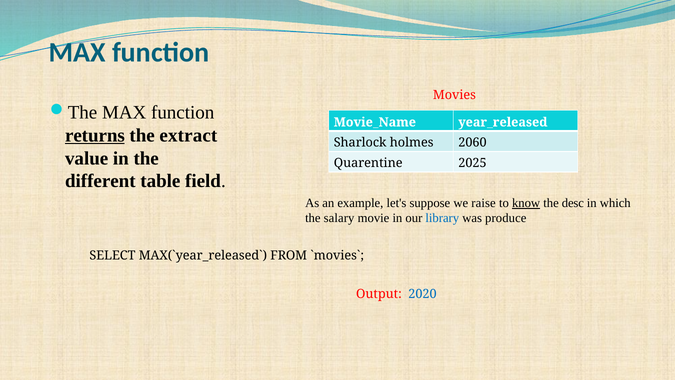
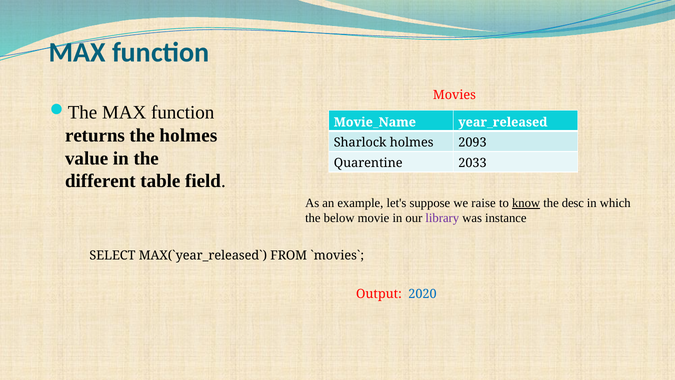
returns underline: present -> none (95, 135)
the extract: extract -> holmes (188, 135)
2060: 2060 -> 2093 (472, 143)
2025: 2025 -> 2033 (472, 163)
salary: salary -> below (339, 218)
library colour: blue -> purple (442, 218)
produce: produce -> instance (506, 218)
